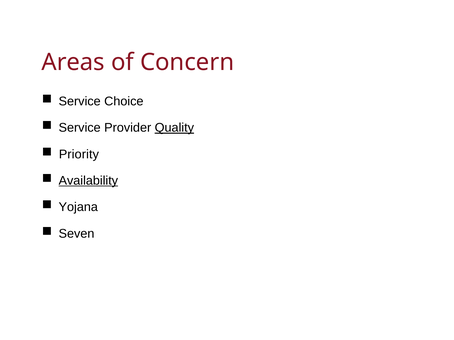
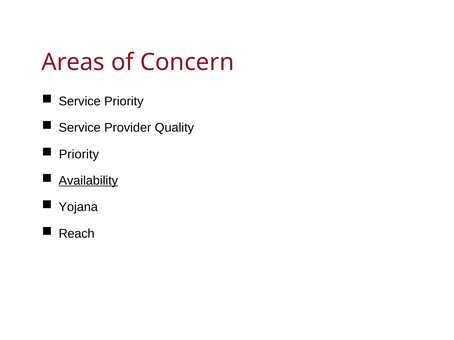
Service Choice: Choice -> Priority (124, 101)
Quality underline: present -> none (174, 128)
Seven: Seven -> Reach (77, 234)
